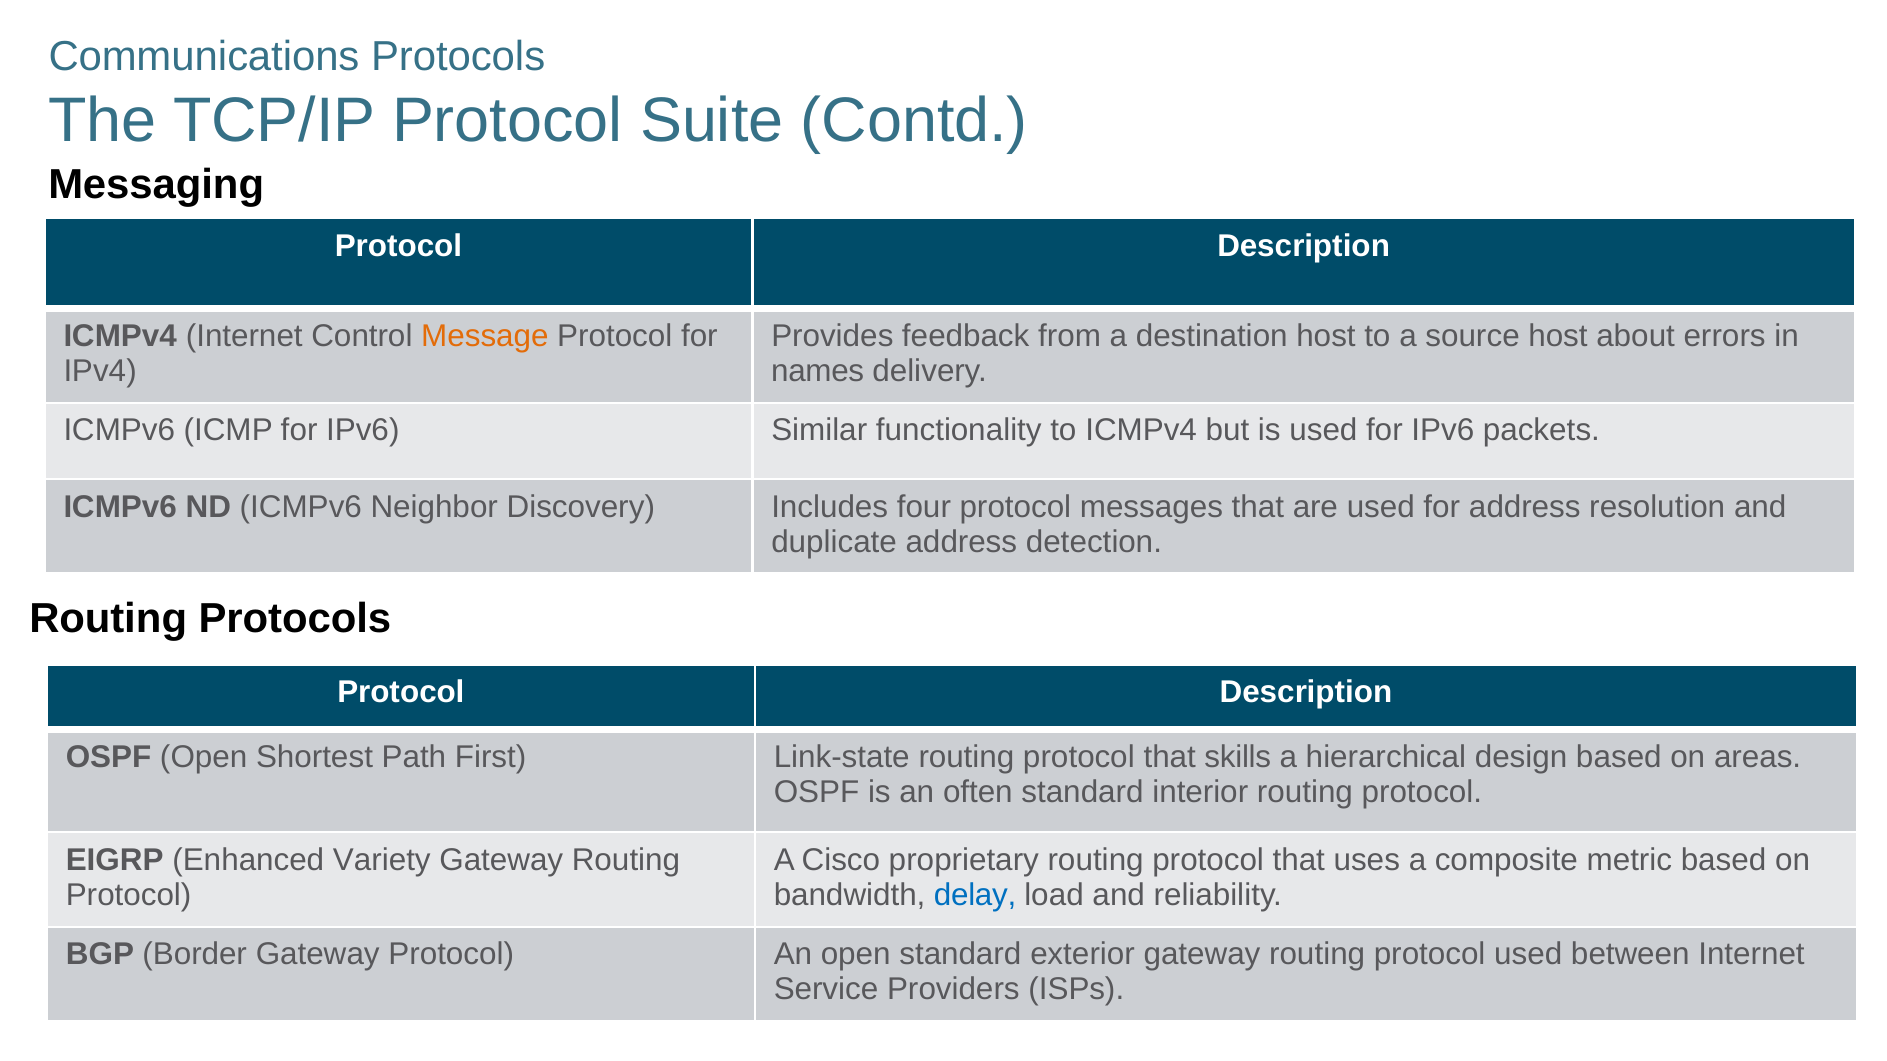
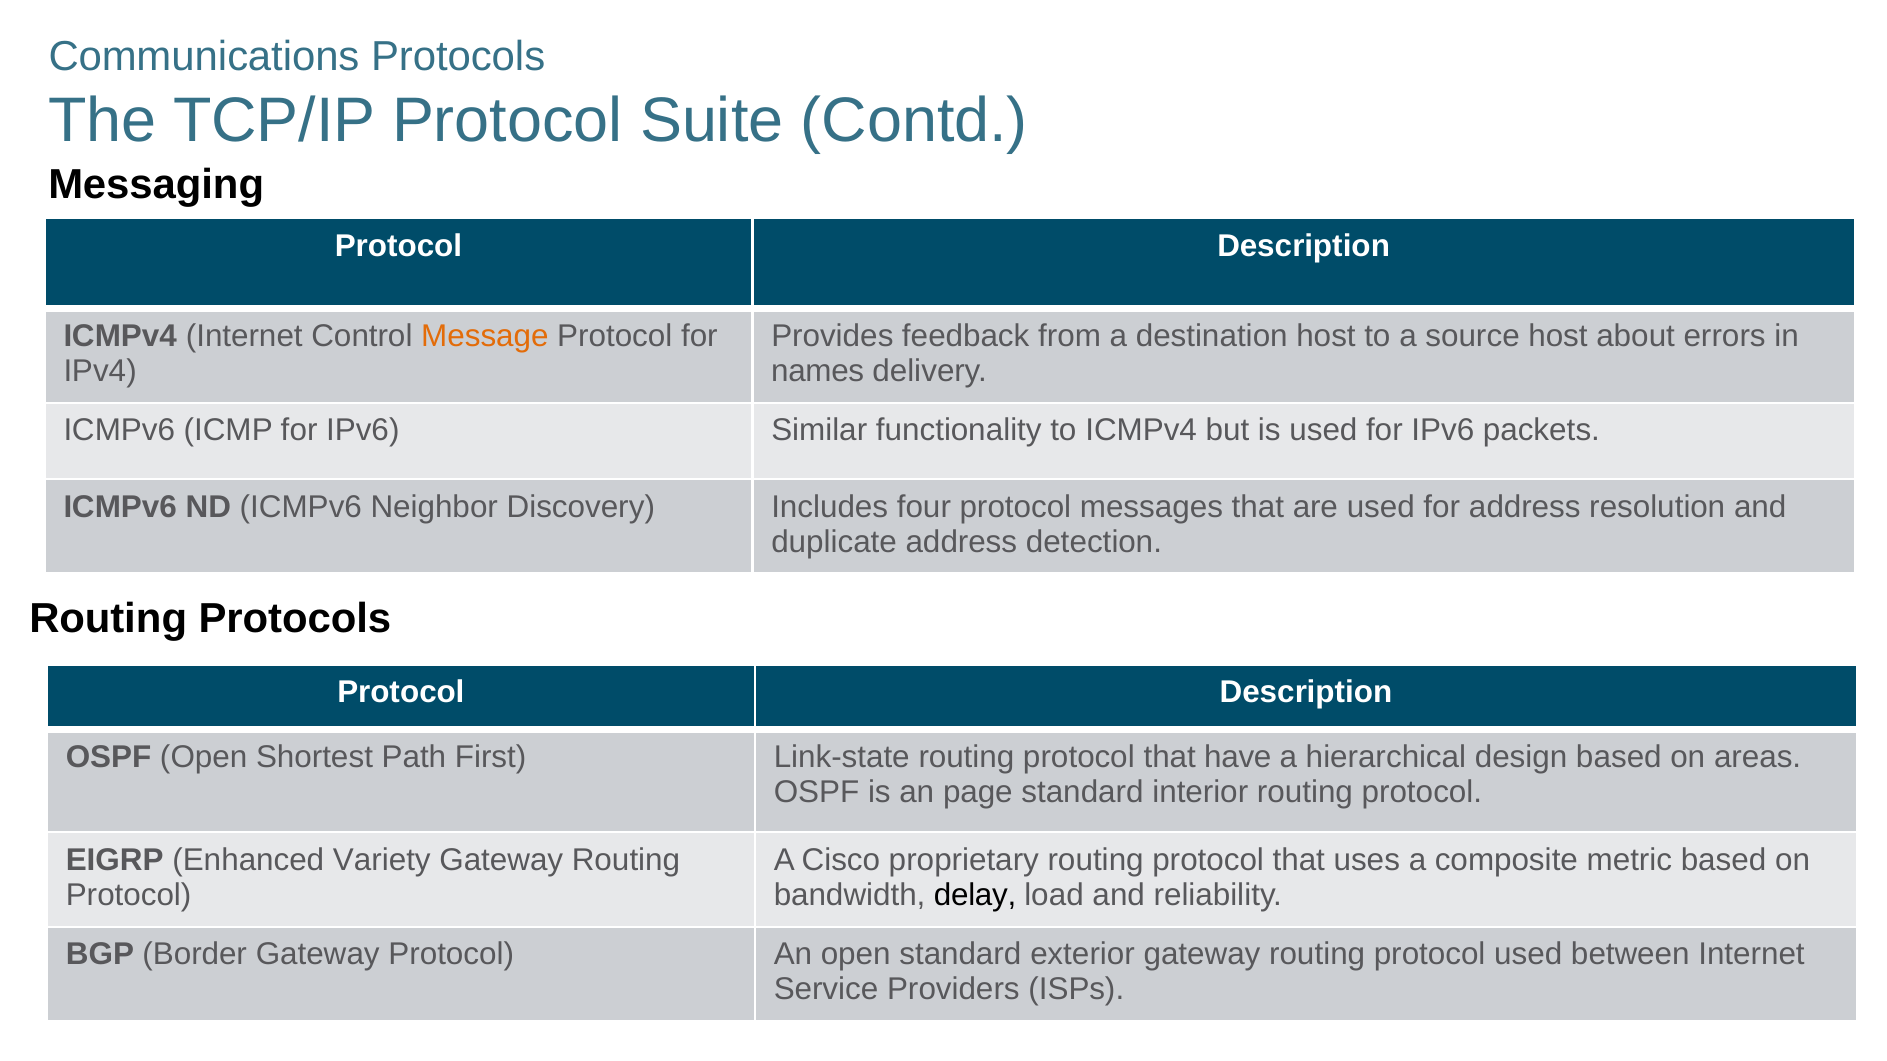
skills: skills -> have (1238, 757)
often: often -> page (978, 792)
delay colour: blue -> black (975, 896)
